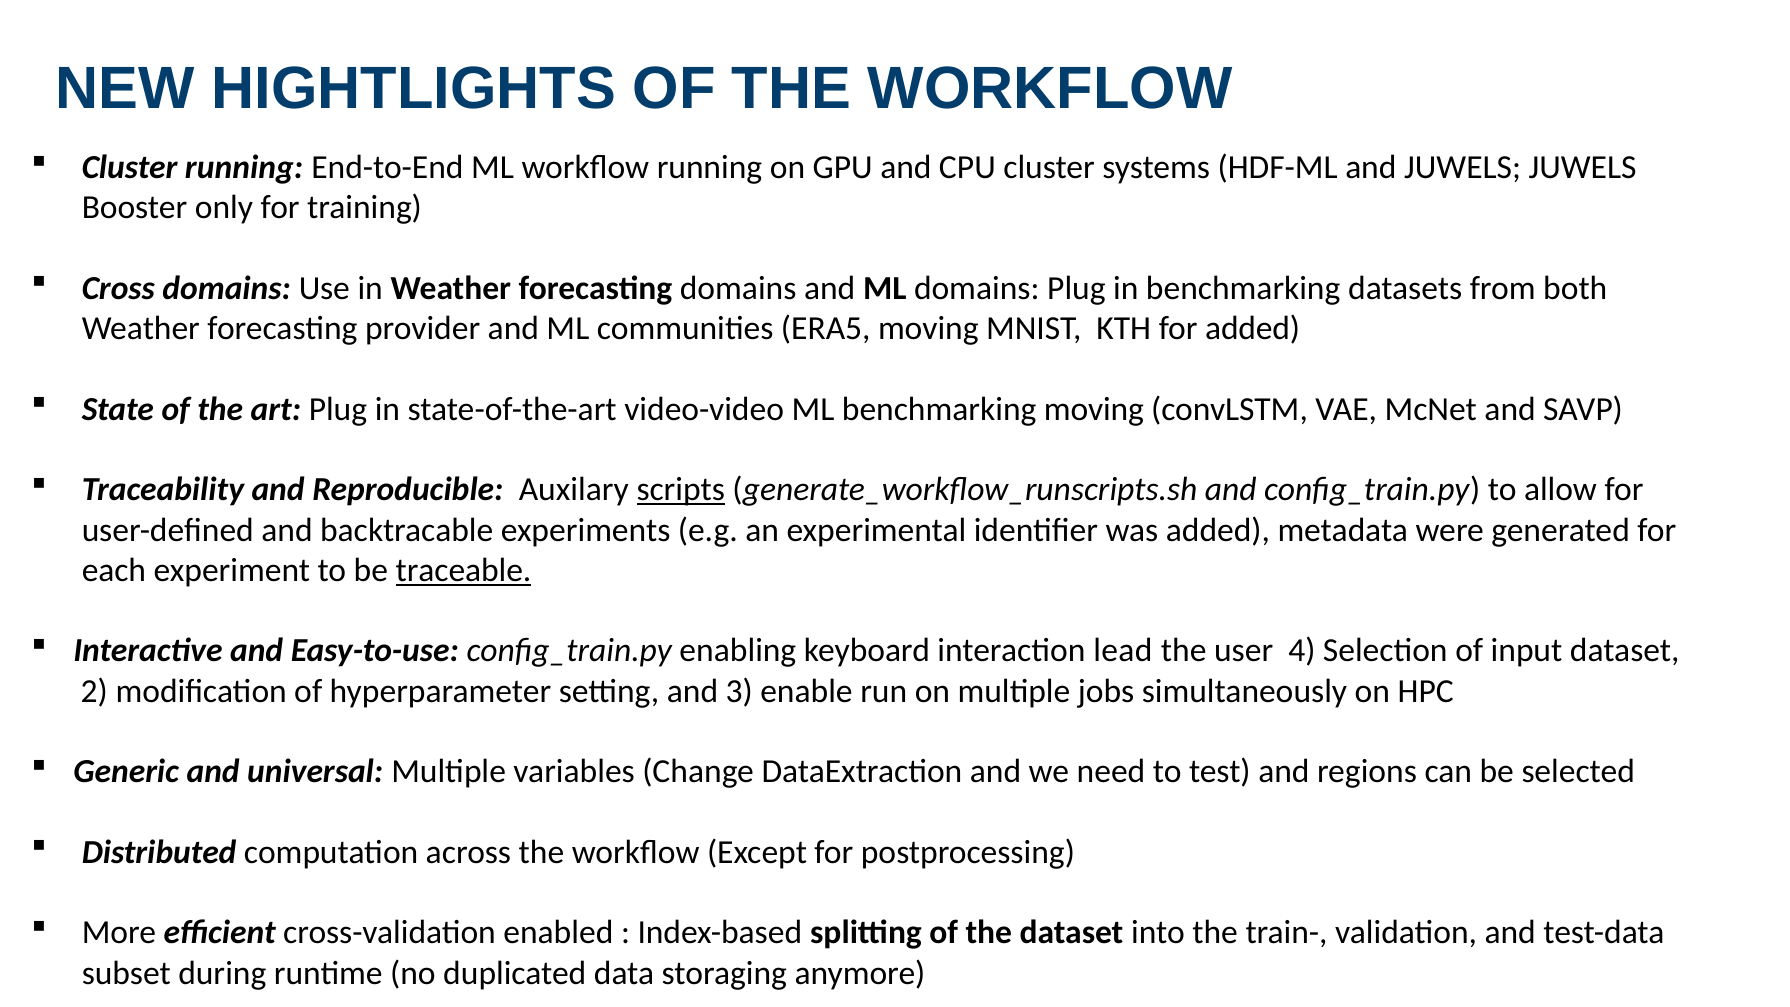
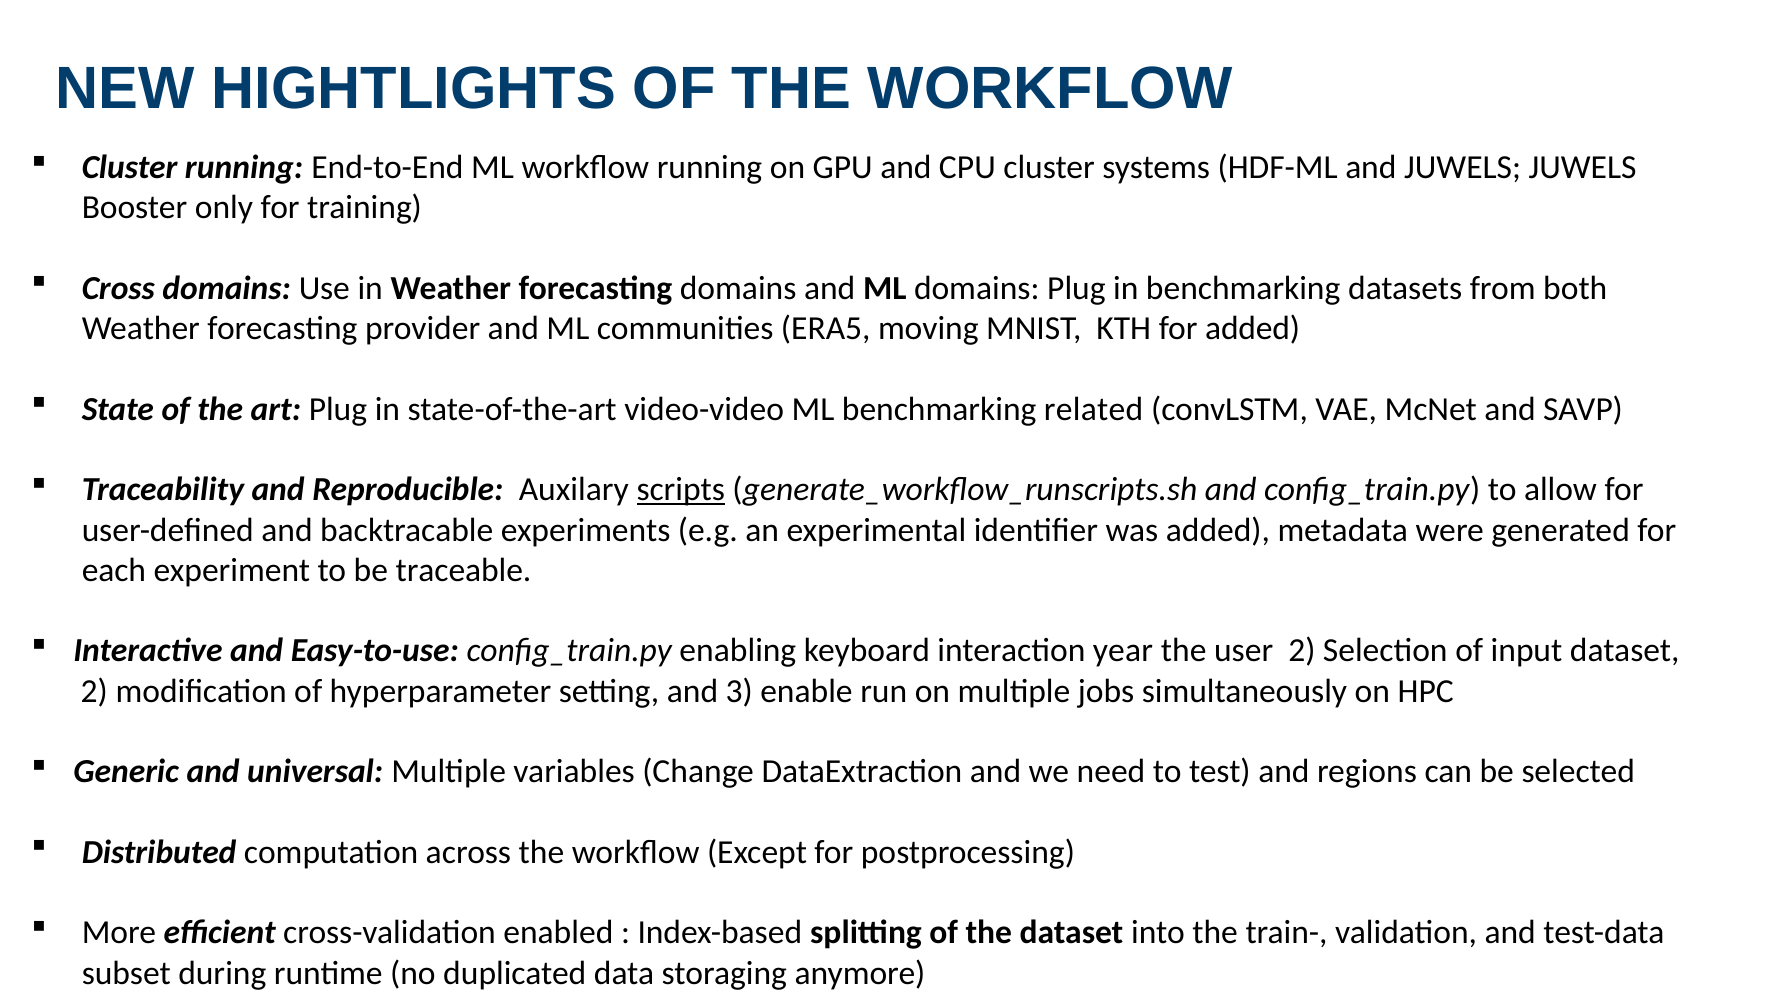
benchmarking moving: moving -> related (1094, 409)
traceable underline: present -> none (464, 570)
lead: lead -> year (1123, 651)
user 4: 4 -> 2 (1302, 651)
